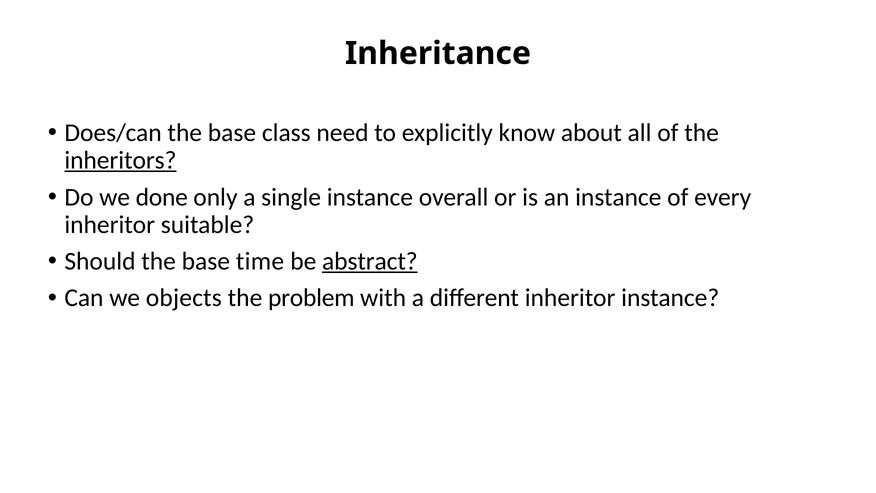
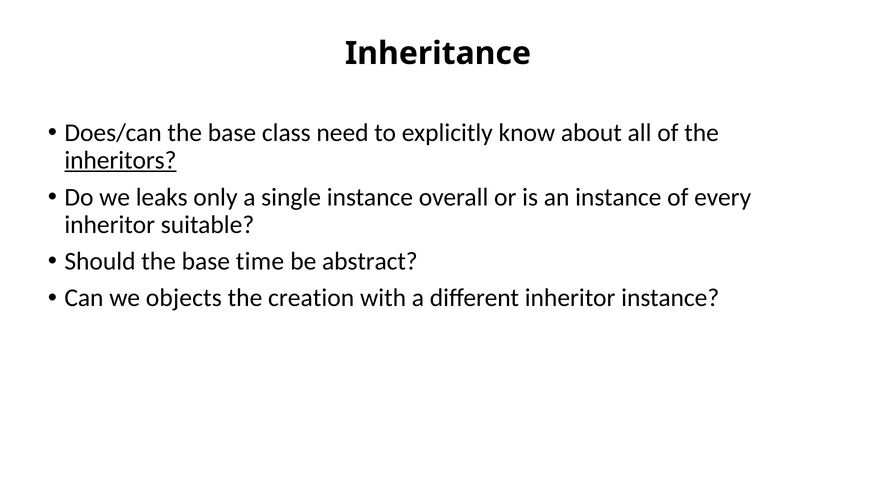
done: done -> leaks (162, 197)
abstract underline: present -> none (370, 261)
problem: problem -> creation (311, 298)
